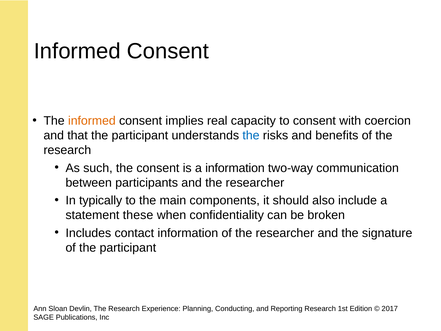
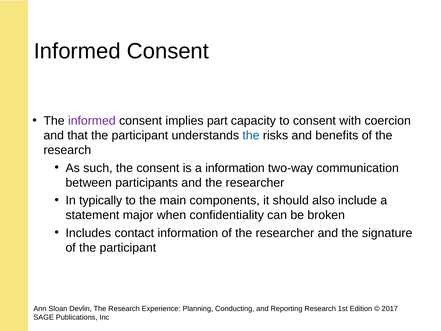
informed colour: orange -> purple (92, 121)
real: real -> part (217, 121)
these: these -> major (138, 215)
